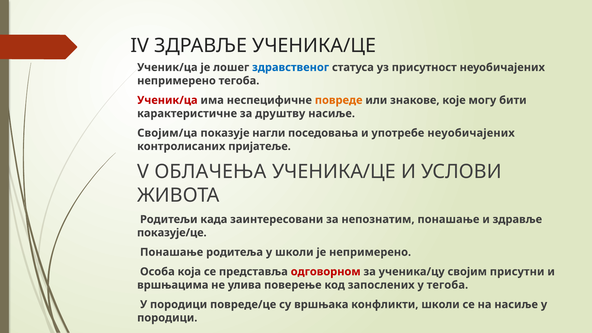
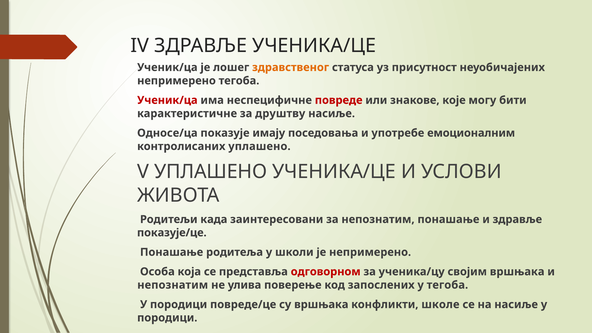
здравственог colour: blue -> orange (291, 67)
повреде colour: orange -> red (339, 100)
Својим/ца: Својим/ца -> Односе/ца (167, 133)
нагли: нагли -> имају (269, 133)
употребе неуобичајених: неуобичајених -> емоционалним (471, 133)
контролисаних пријатеље: пријатеље -> уплашено (259, 146)
V ОБЛАЧЕЊА: ОБЛАЧЕЊА -> УПЛАШЕНО (211, 172)
својим присутни: присутни -> вршњака (517, 272)
вршњацима: вршњацима -> непознатим (173, 285)
конфликти школи: школи -> школе (440, 304)
